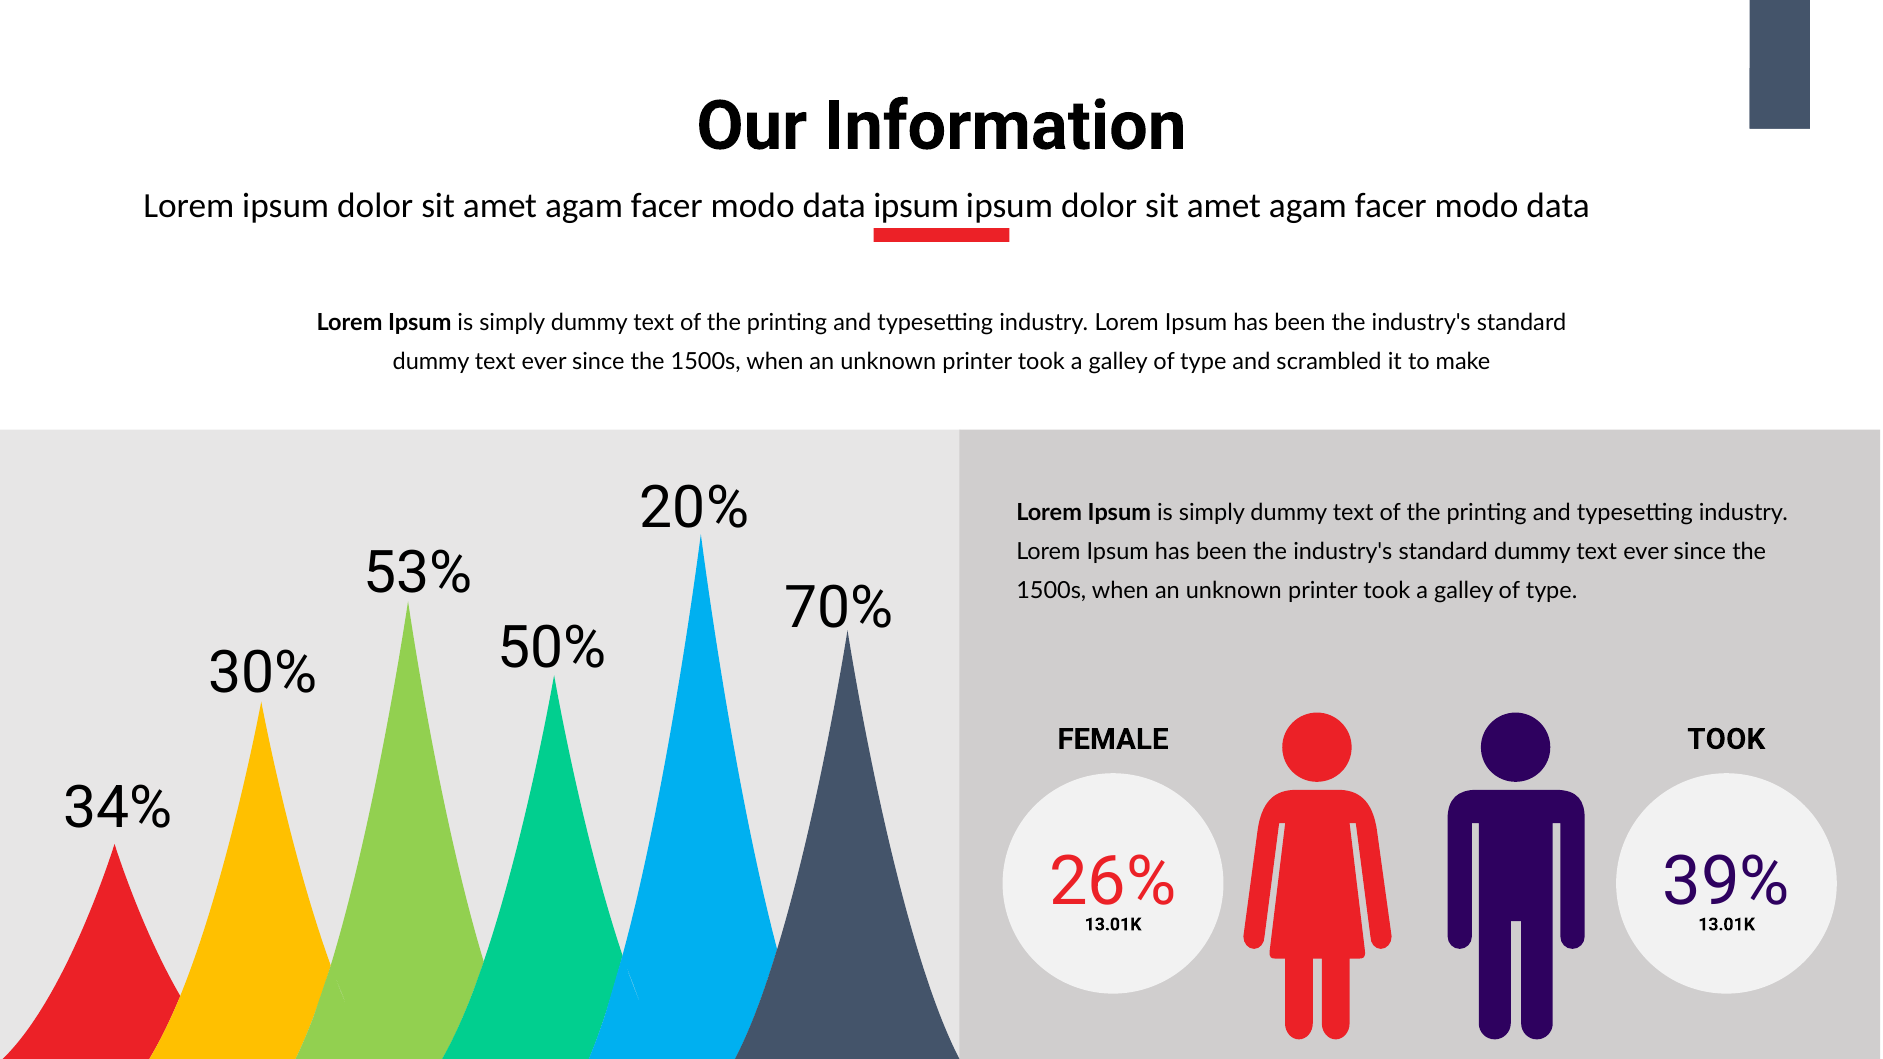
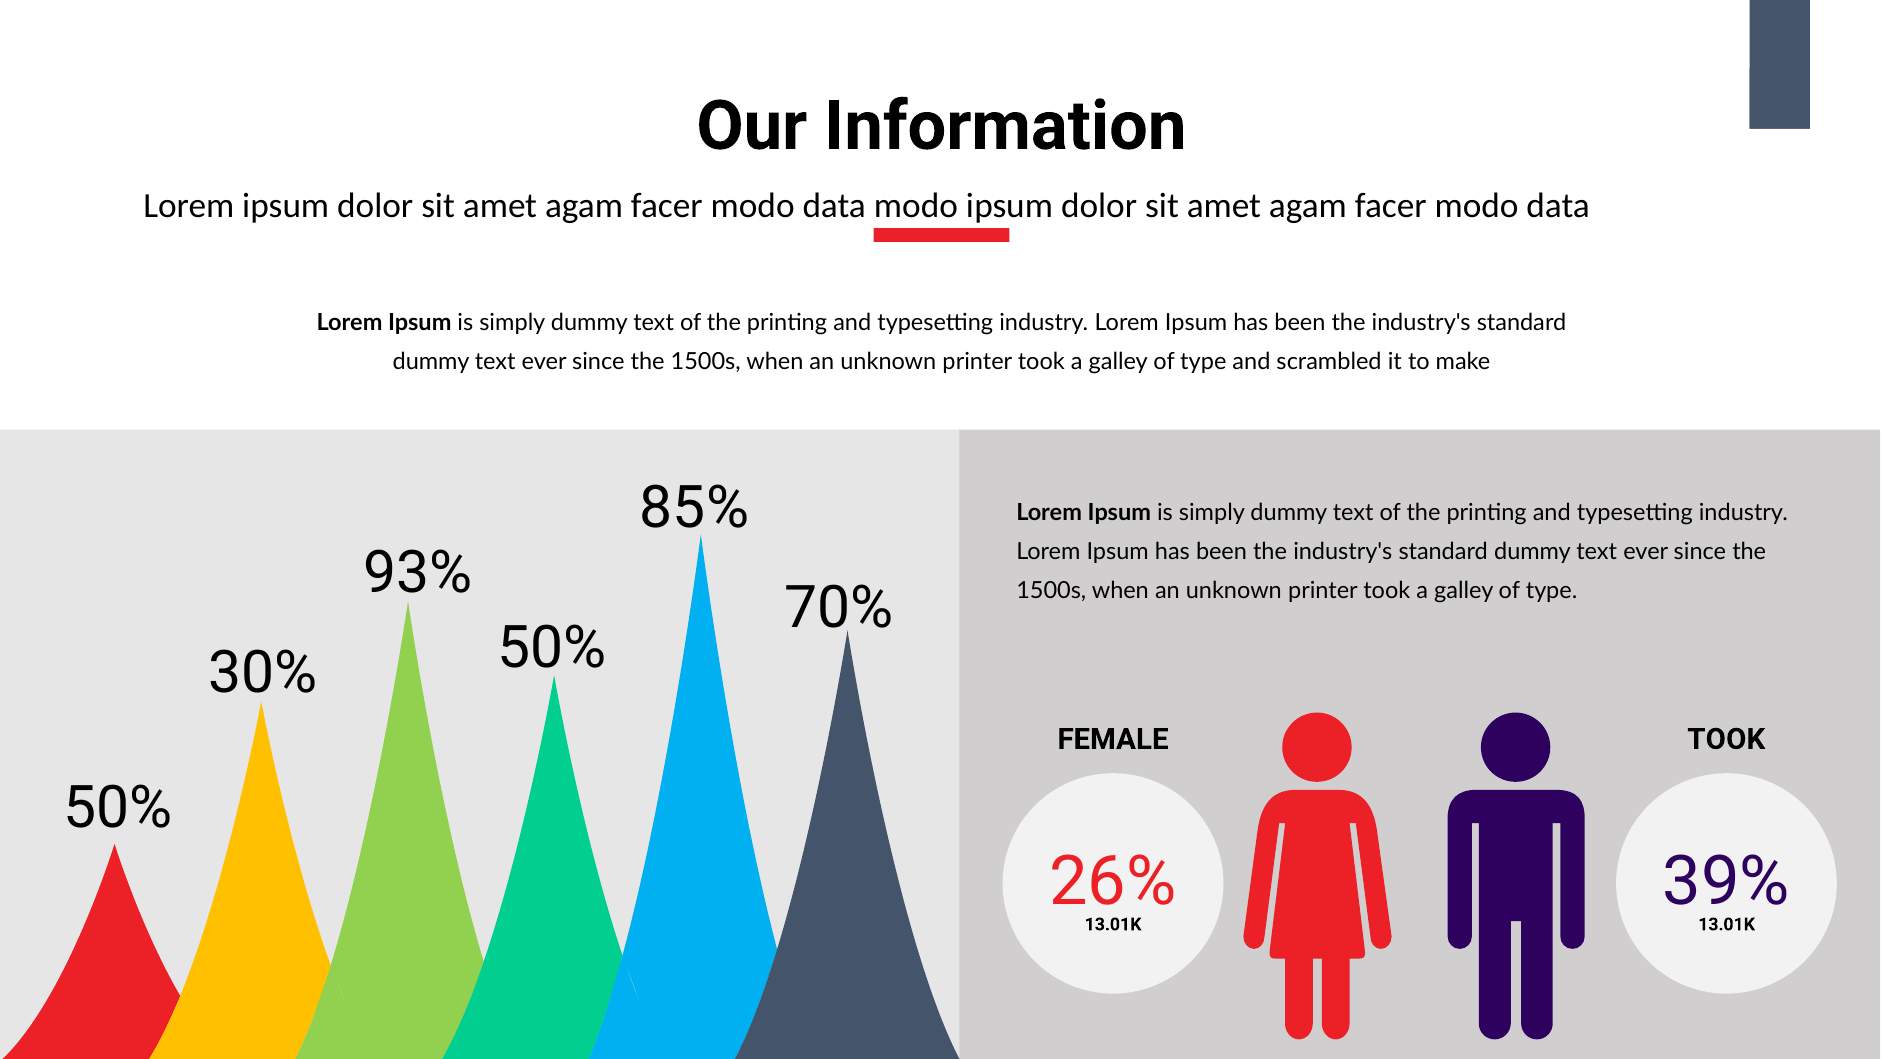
data ipsum: ipsum -> modo (916, 206)
20%: 20% -> 85% (695, 508)
53%: 53% -> 93% (418, 573)
34%: 34% -> 50% (118, 808)
